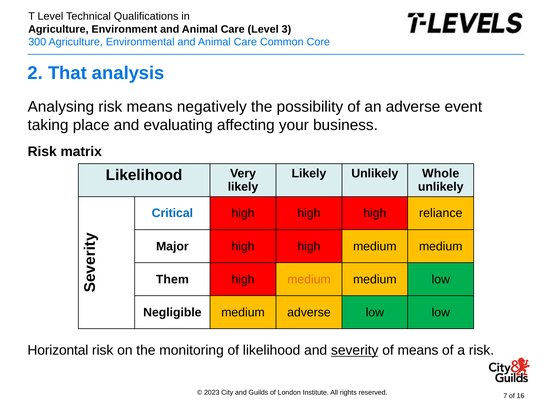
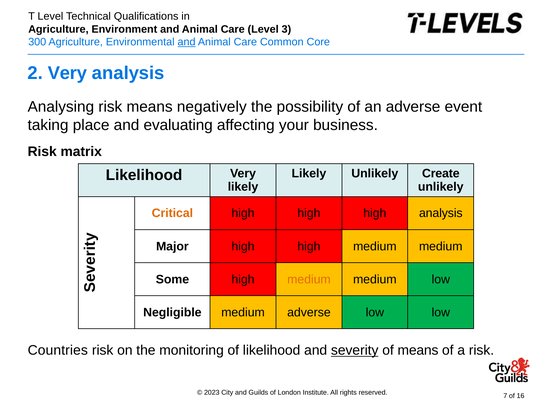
and underline: none -> present (186, 42)
2 That: That -> Very (68, 73)
Whole: Whole -> Create (441, 173)
Critical colour: blue -> orange (172, 213)
high reliance: reliance -> analysis (441, 213)
Them: Them -> Some (172, 279)
Horizontal: Horizontal -> Countries (58, 350)
